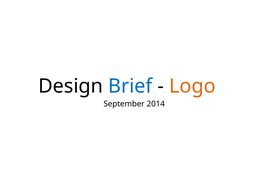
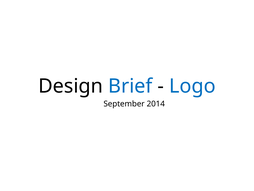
Logo colour: orange -> blue (192, 86)
